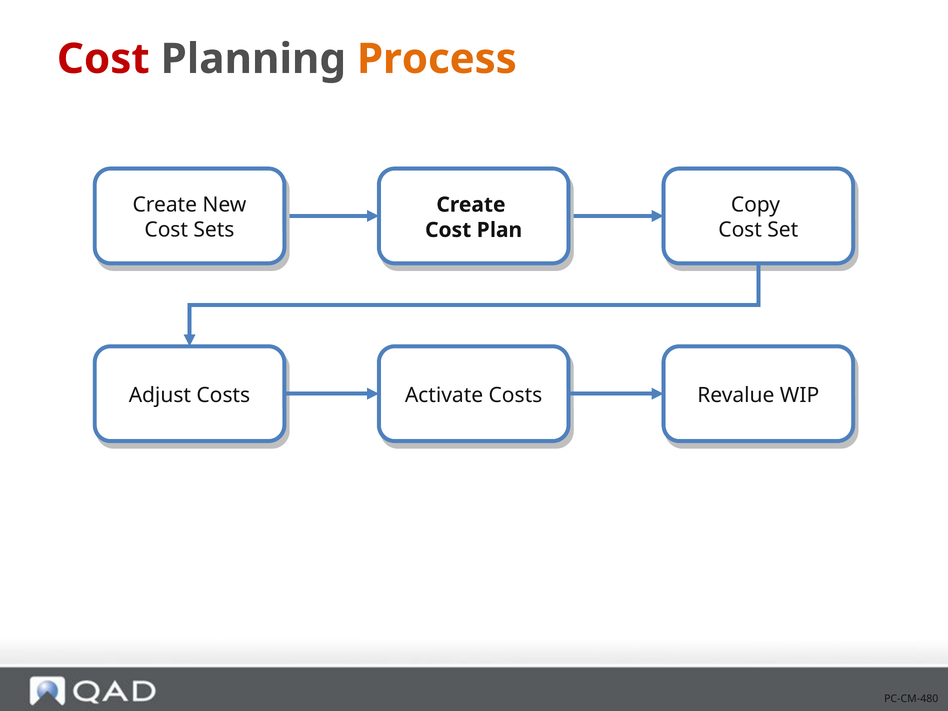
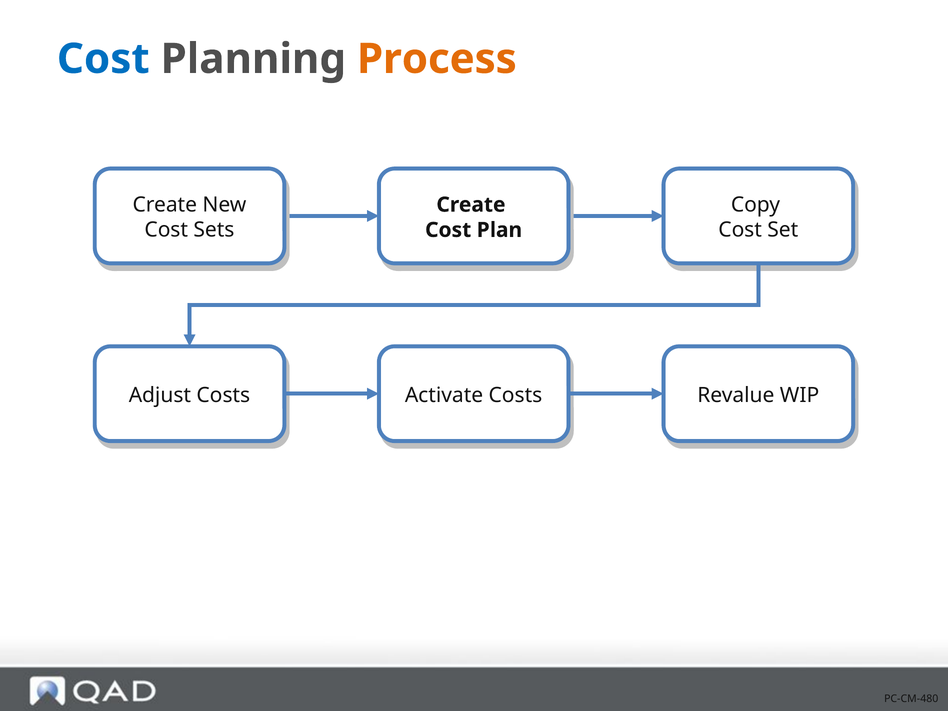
Cost colour: red -> blue (103, 59)
